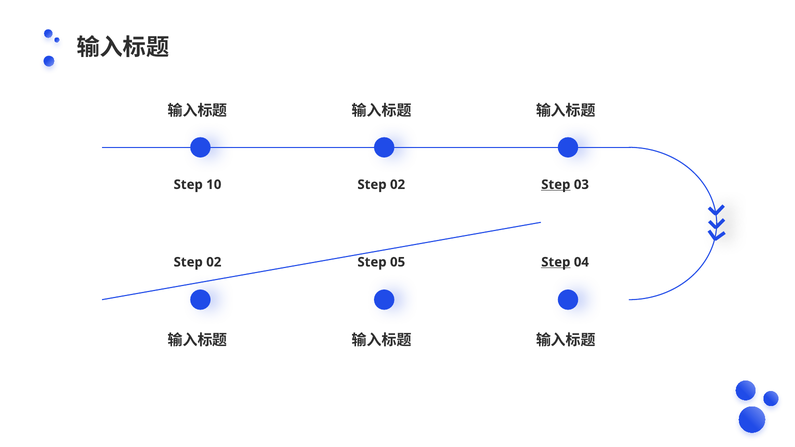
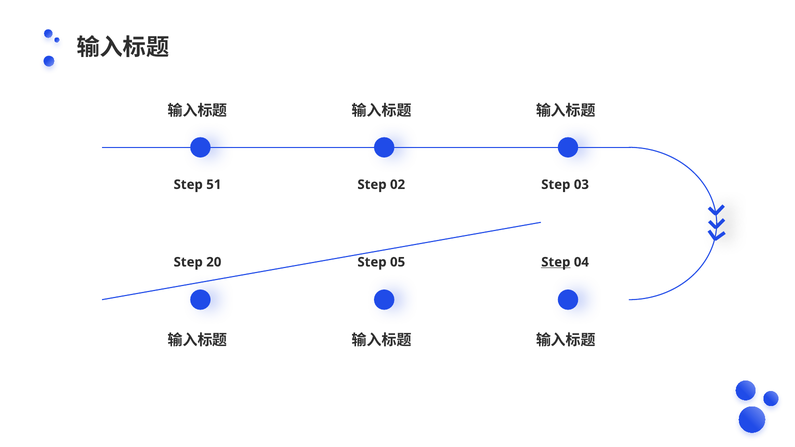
10: 10 -> 51 (214, 185)
Step underline: present -> none (556, 185)
02: 02 -> 20 (214, 262)
